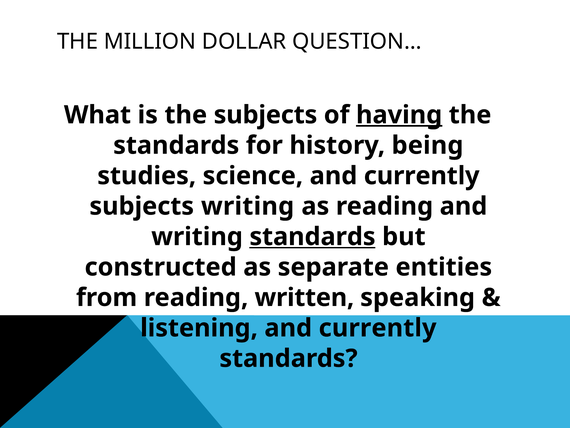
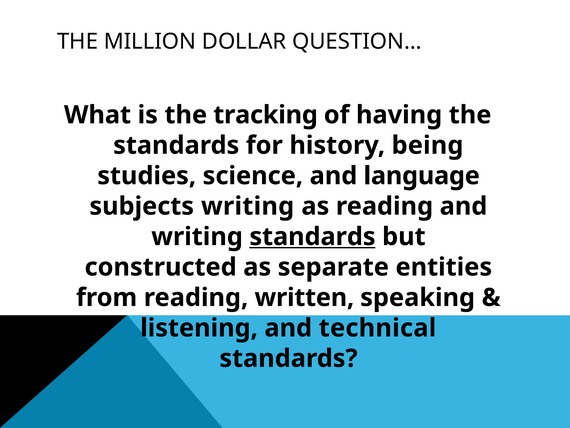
the subjects: subjects -> tracking (266, 115)
having underline: present -> none (399, 115)
science and currently: currently -> language (422, 176)
listening and currently: currently -> technical (378, 328)
